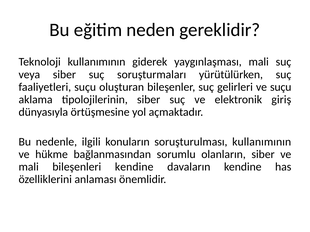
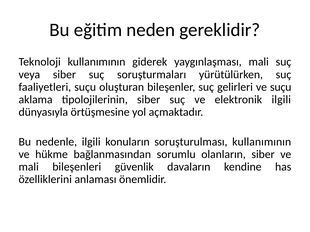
elektronik giriş: giriş -> ilgili (281, 100)
bileşenleri kendine: kendine -> güvenlik (134, 167)
